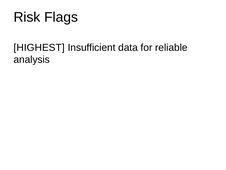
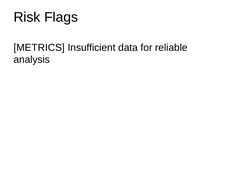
HIGHEST: HIGHEST -> METRICS (39, 47)
